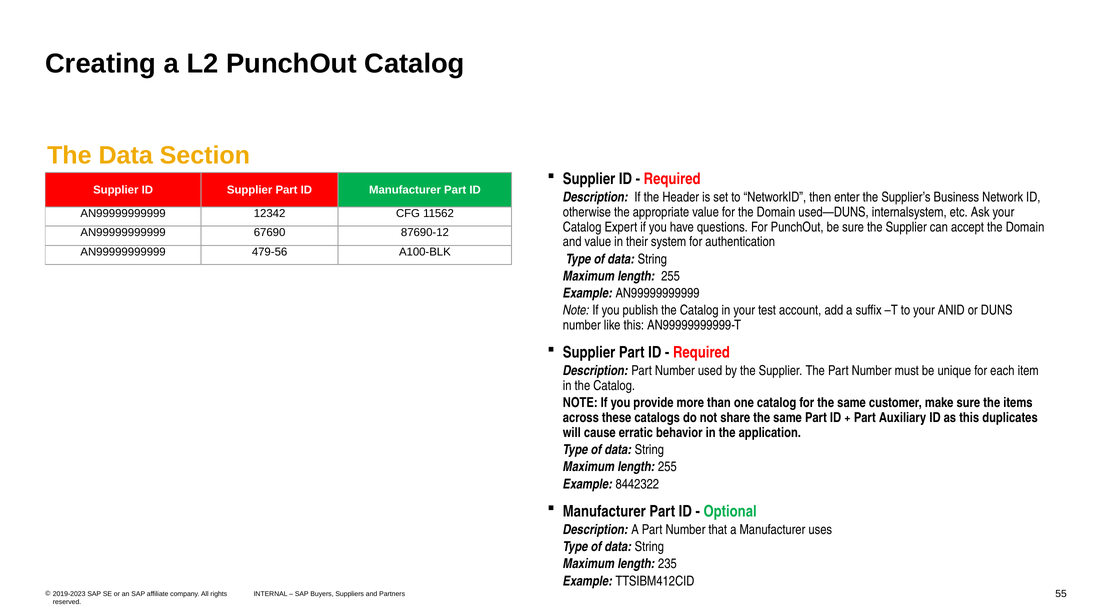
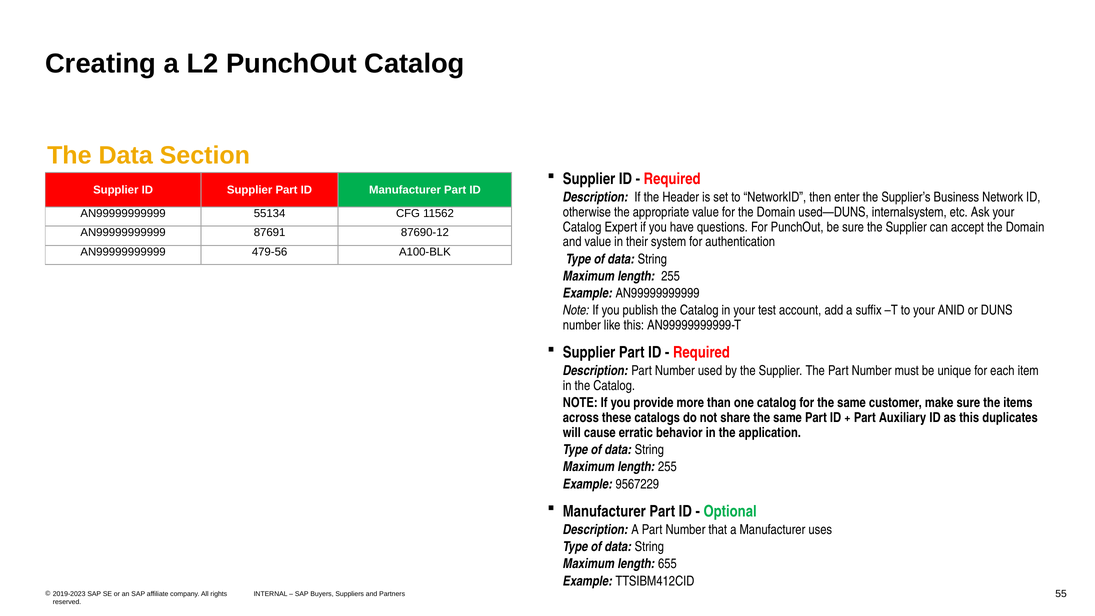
12342: 12342 -> 55134 (270, 214)
67690: 67690 -> 87691 (270, 232)
8442322: 8442322 -> 9567229 (637, 484)
235: 235 -> 655 (667, 564)
